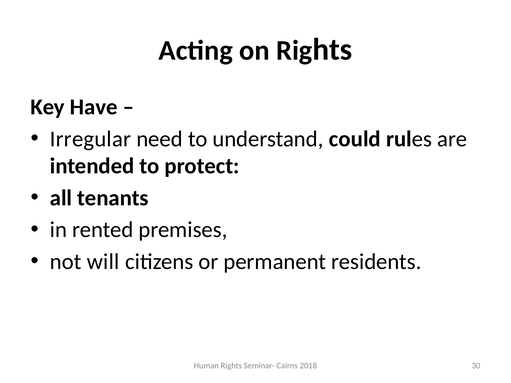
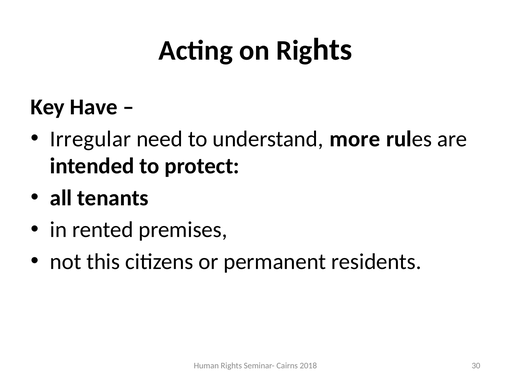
could: could -> more (355, 139)
will: will -> this (103, 262)
